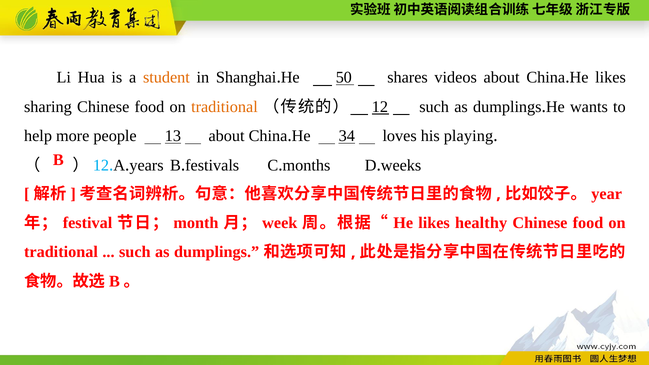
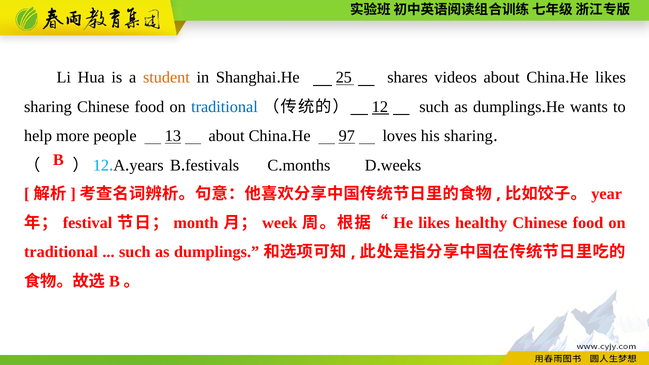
50: 50 -> 25 (344, 78)
traditional colour: orange -> blue (224, 107)
34: 34 -> 97 (347, 136)
his playing: playing -> sharing (468, 136)
